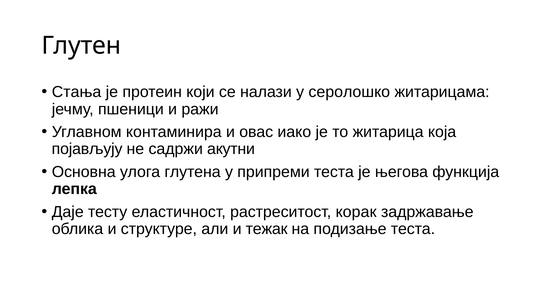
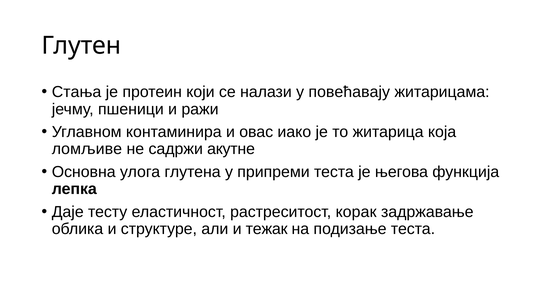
серолошко: серолошко -> повећавају (349, 92)
појављују: појављују -> ломљиве (87, 149)
акутни: акутни -> акутне (231, 149)
